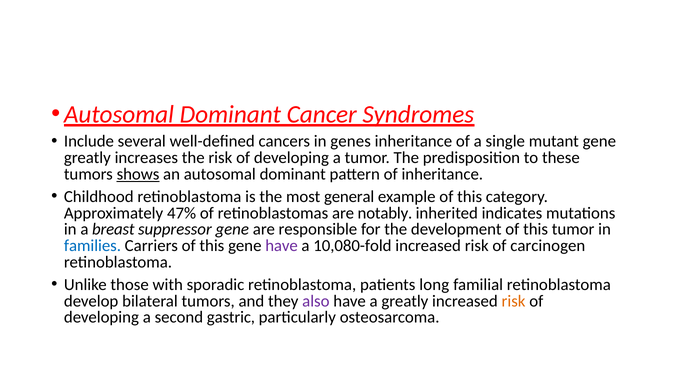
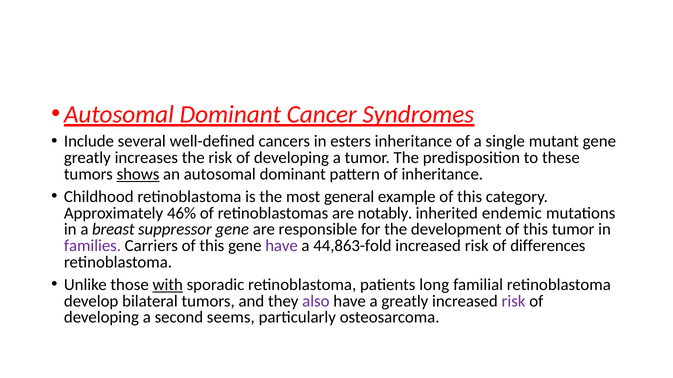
genes: genes -> esters (351, 142)
47%: 47% -> 46% (182, 213)
indicates: indicates -> endemic (512, 213)
families colour: blue -> purple (92, 246)
10,080-fold: 10,080-fold -> 44,863-fold (352, 246)
carcinogen: carcinogen -> differences (548, 246)
with underline: none -> present (168, 285)
risk colour: orange -> purple (514, 301)
gastric: gastric -> seems (231, 318)
